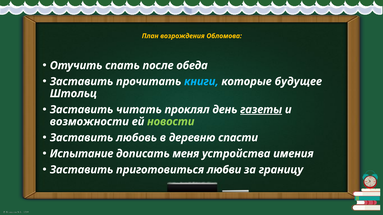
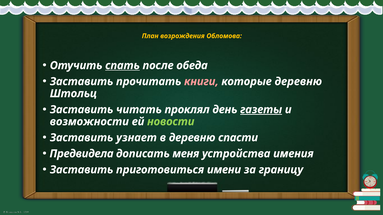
спать underline: none -> present (122, 66)
книги colour: light blue -> pink (201, 82)
которые будущее: будущее -> деревню (298, 82)
любовь: любовь -> узнает (136, 138)
Испытание: Испытание -> Предвидела (82, 154)
любви: любви -> имени (224, 170)
